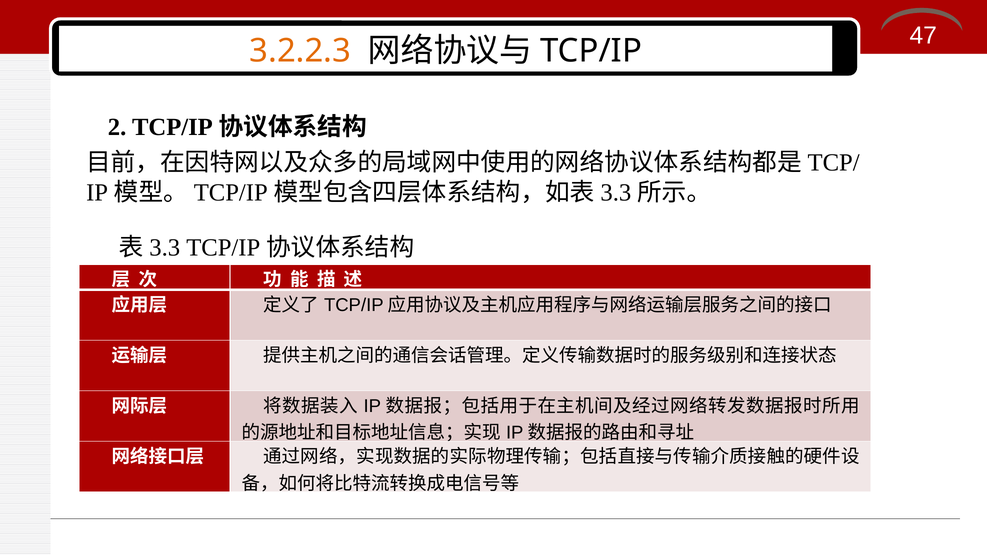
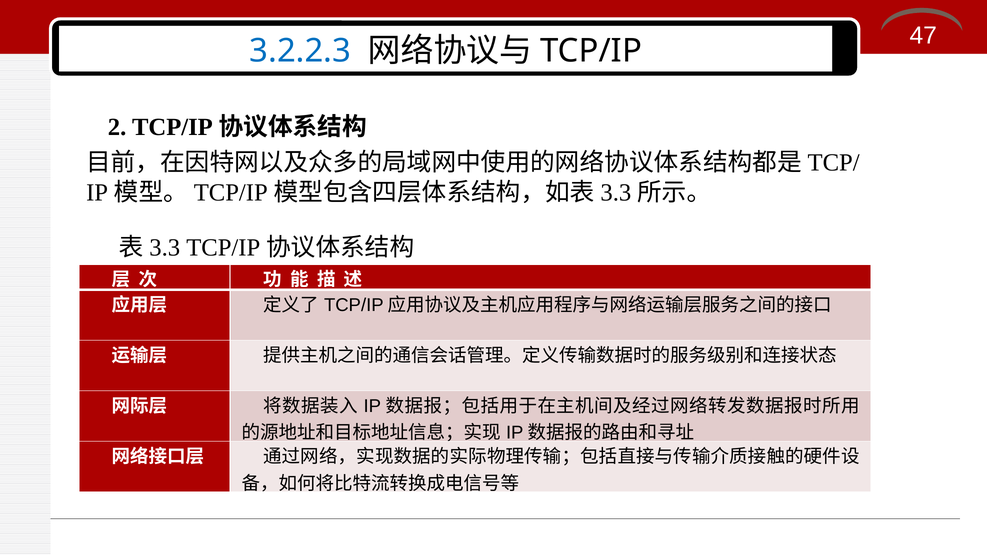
3.2.2.3 colour: orange -> blue (300, 51)
